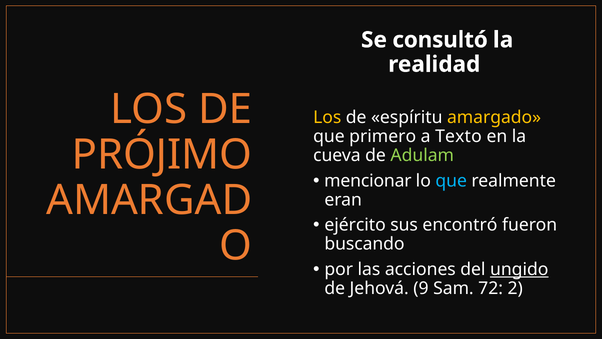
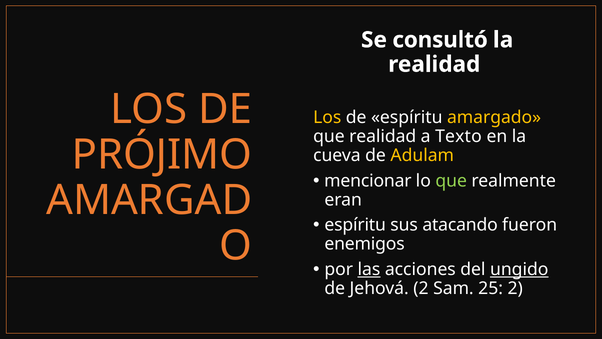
que primero: primero -> realidad (383, 136)
Adulam colour: light green -> yellow (422, 155)
que colour: light blue -> light green (451, 181)
ejército: ejército -> espíritu (355, 225)
encontró: encontró -> atacando (460, 225)
buscando: buscando -> enemigos (365, 244)
las underline: none -> present (369, 269)
Jehová 9: 9 -> 2 (421, 288)
72: 72 -> 25 (491, 288)
